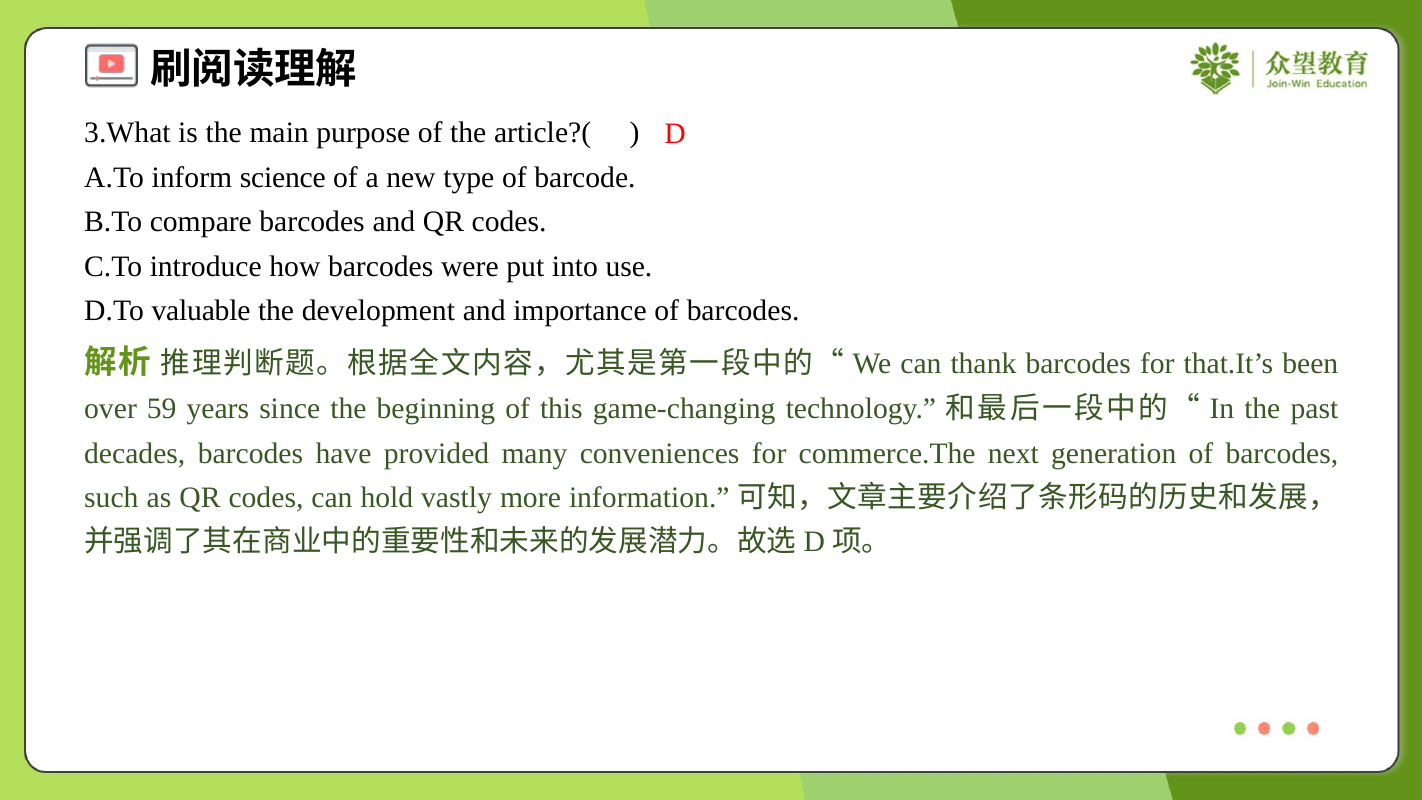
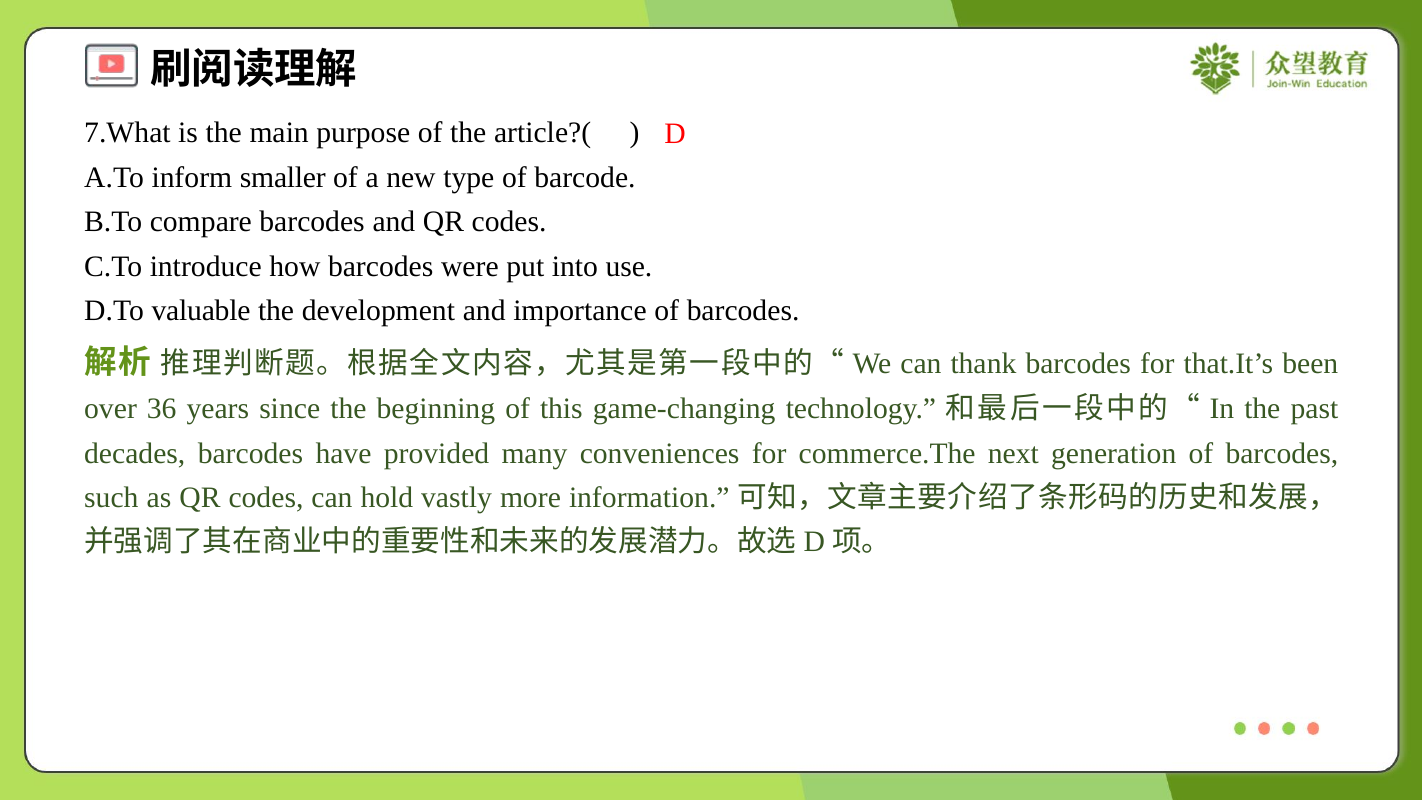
3.What: 3.What -> 7.What (127, 133)
science: science -> smaller (283, 178)
59: 59 -> 36 (162, 409)
